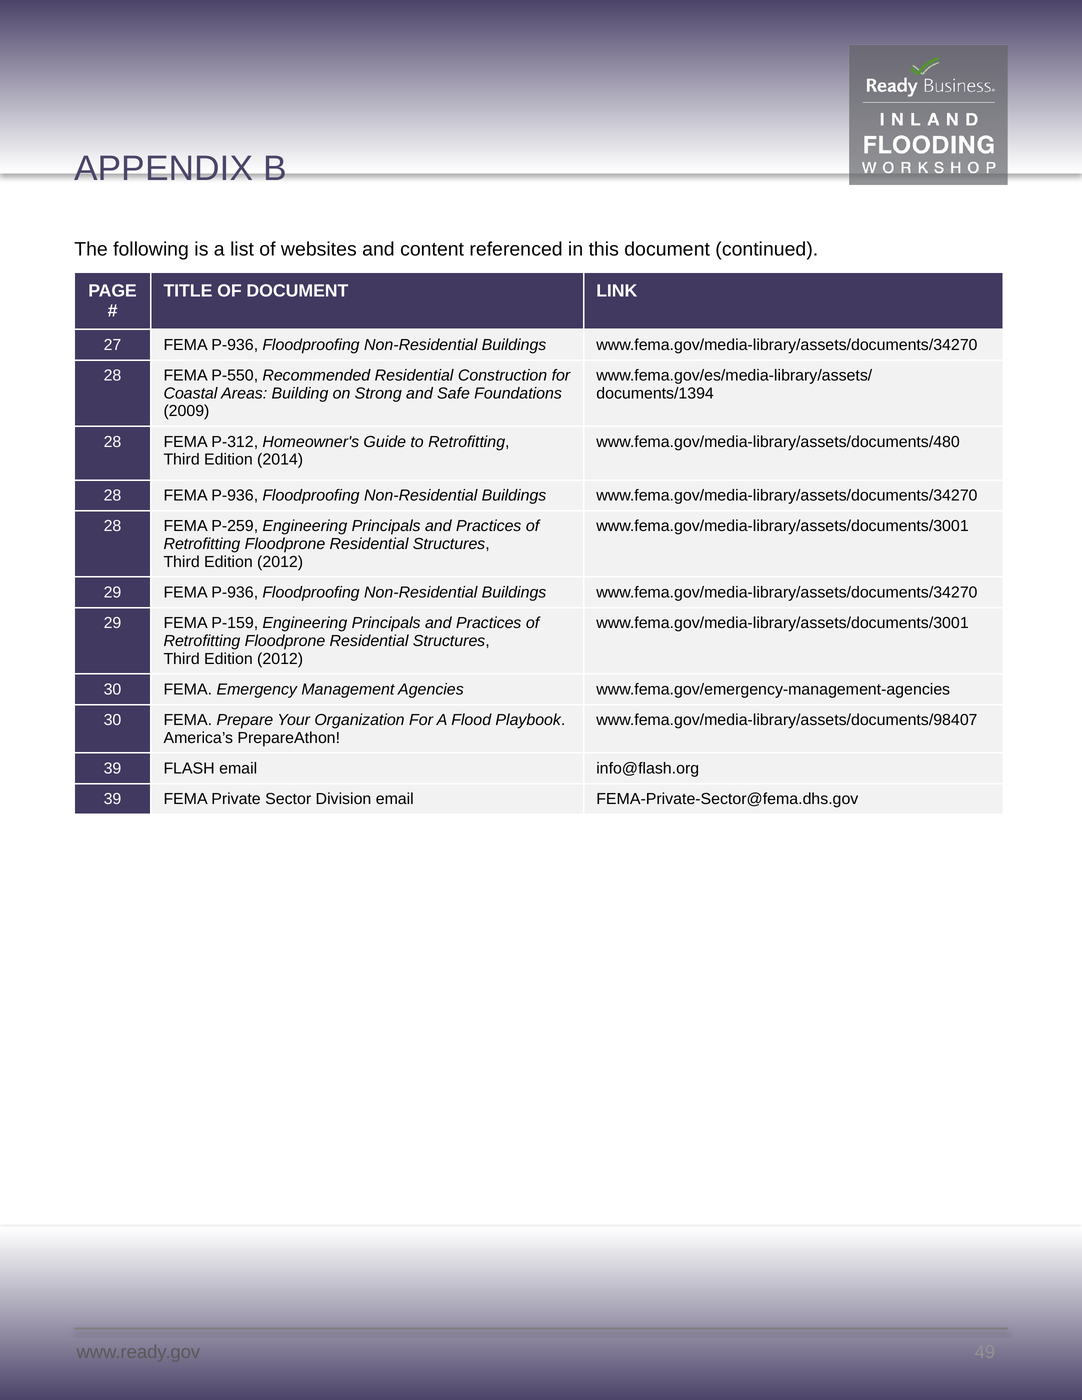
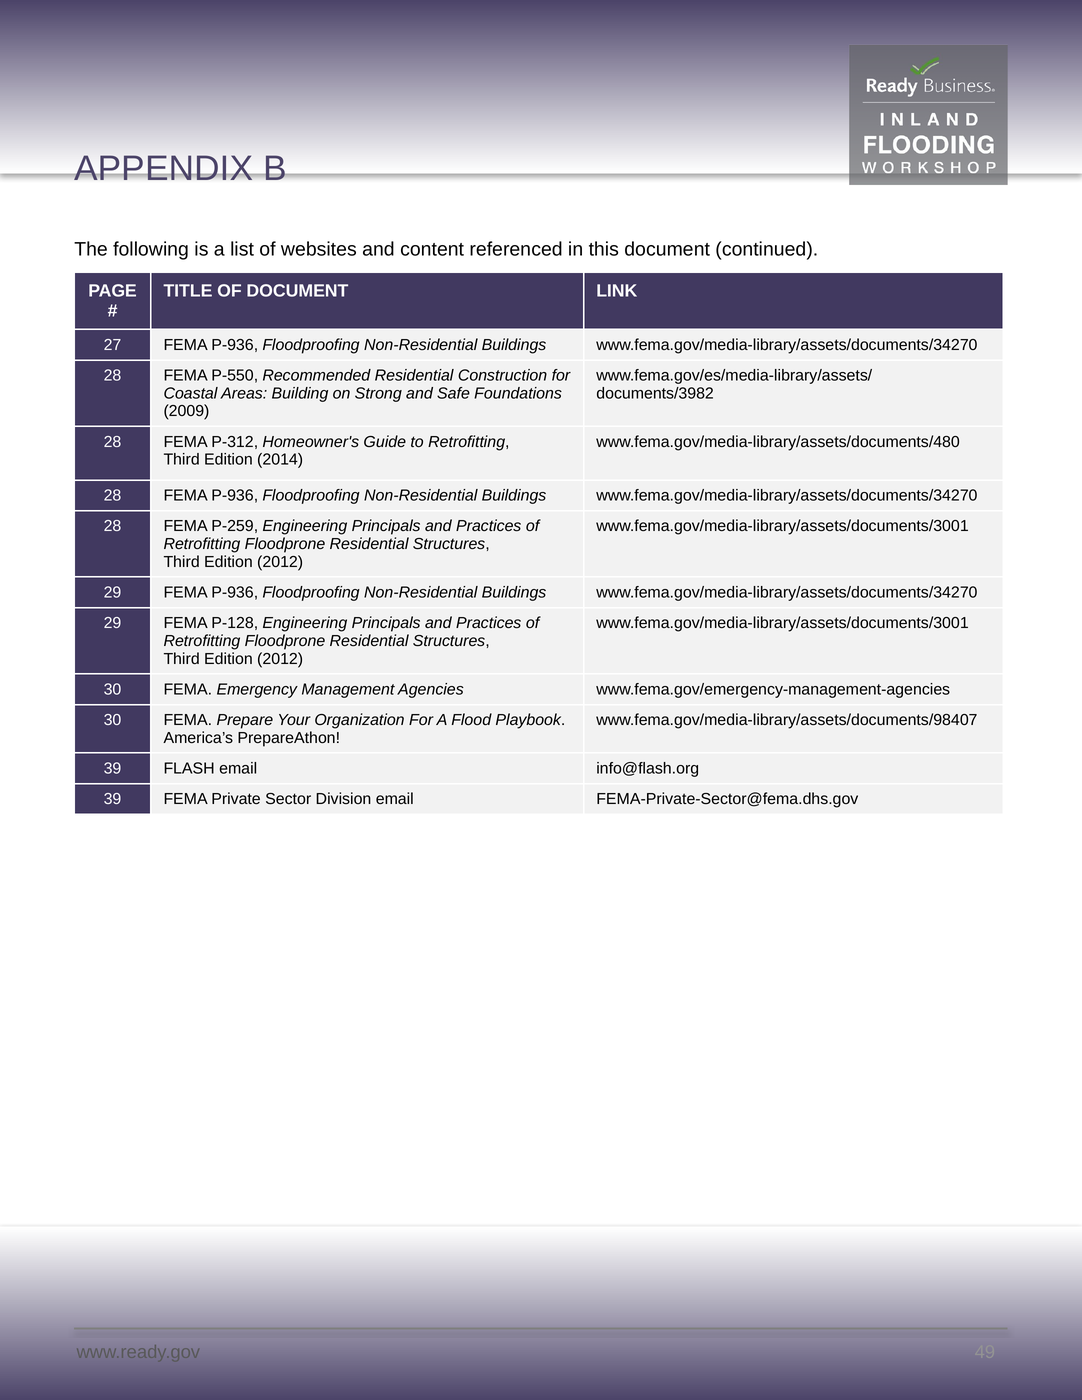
documents/1394: documents/1394 -> documents/3982 (655, 393)
P-159: P-159 -> P-128 (235, 623)
